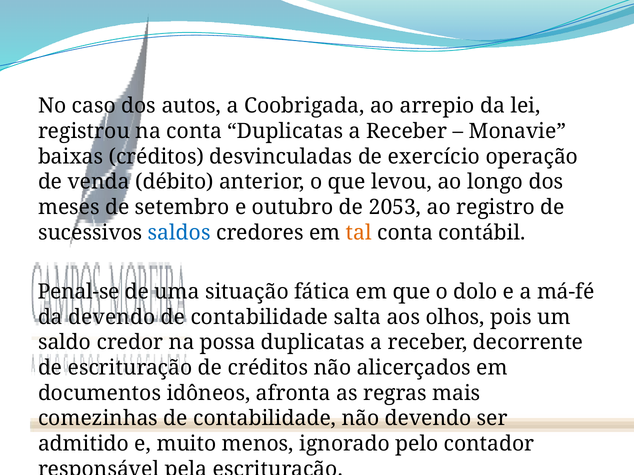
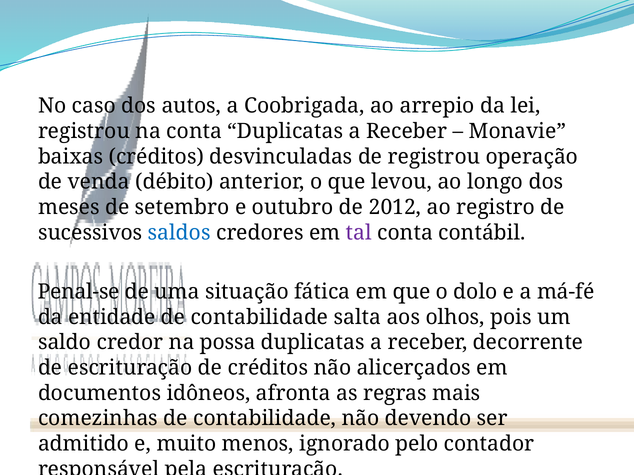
de exercício: exercício -> registrou (434, 157)
2053: 2053 -> 2012 (395, 208)
tal colour: orange -> purple (359, 233)
da devendo: devendo -> entidade (112, 317)
